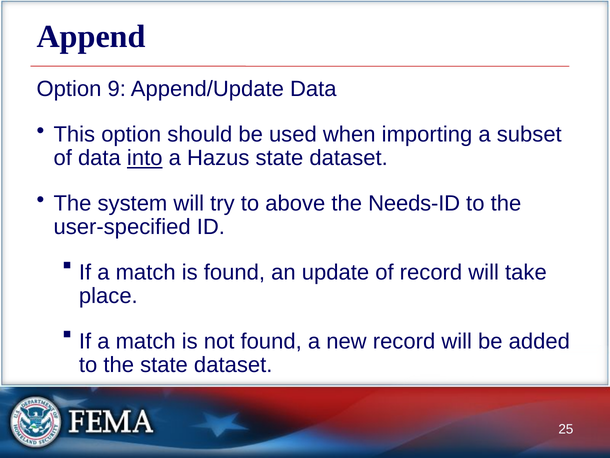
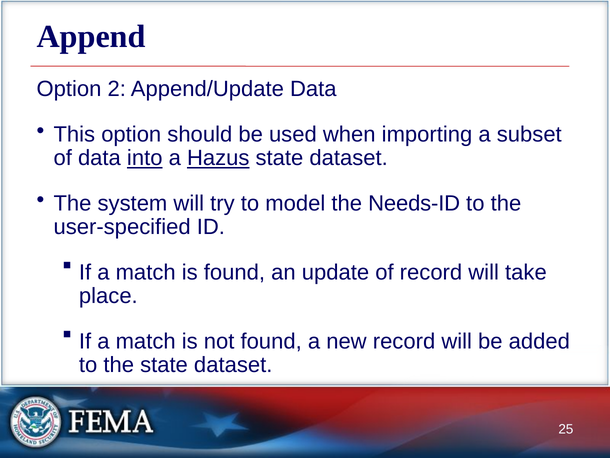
9: 9 -> 2 (117, 89)
Hazus underline: none -> present (218, 158)
above: above -> model (295, 203)
